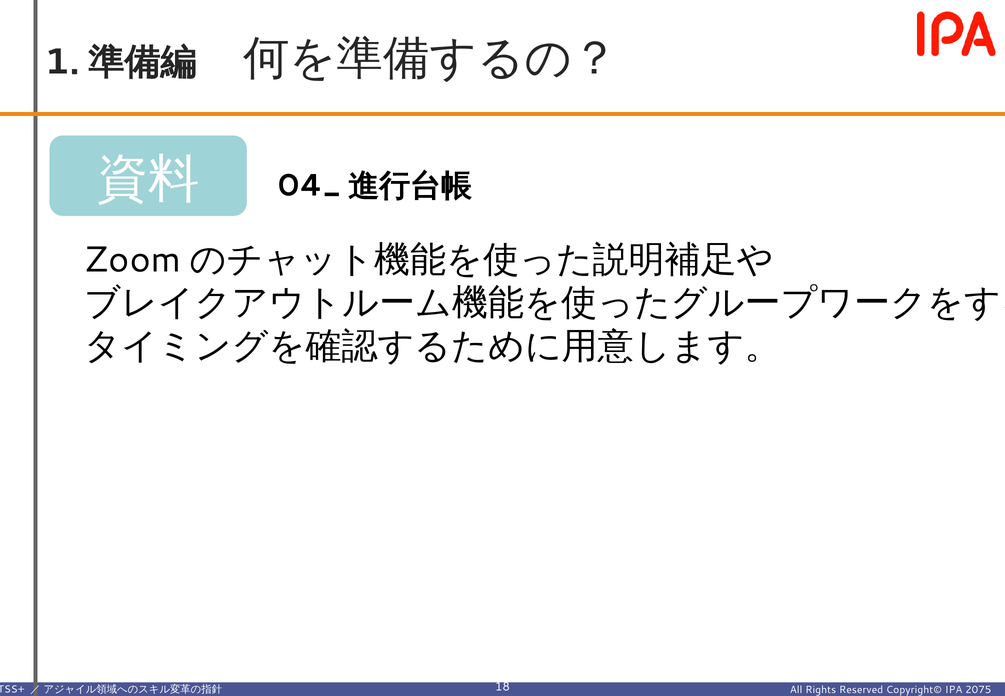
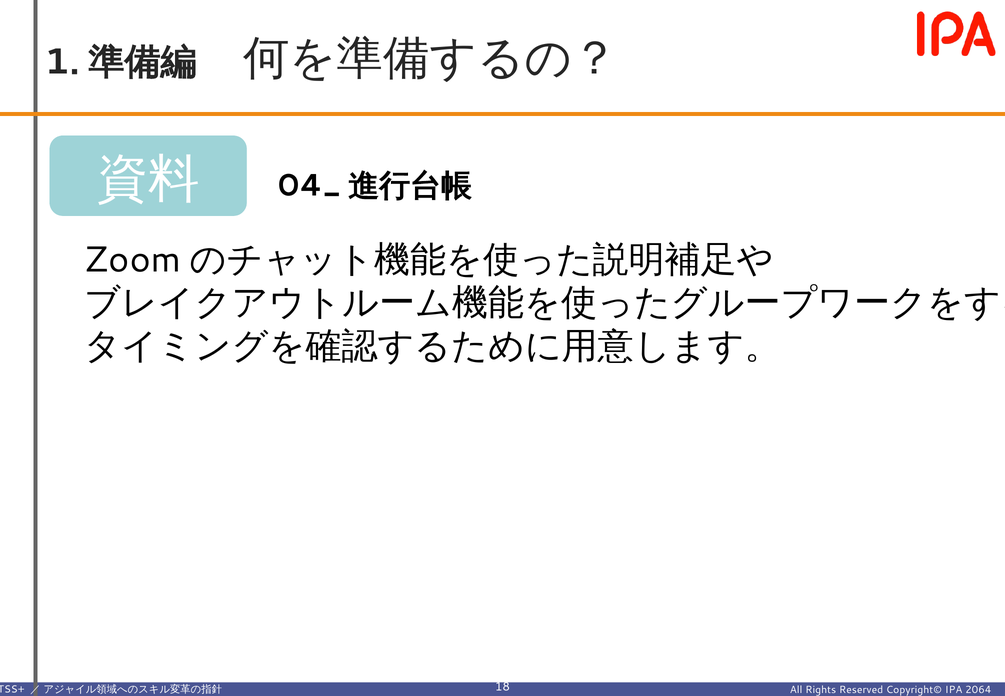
2075: 2075 -> 2064 (978, 689)
